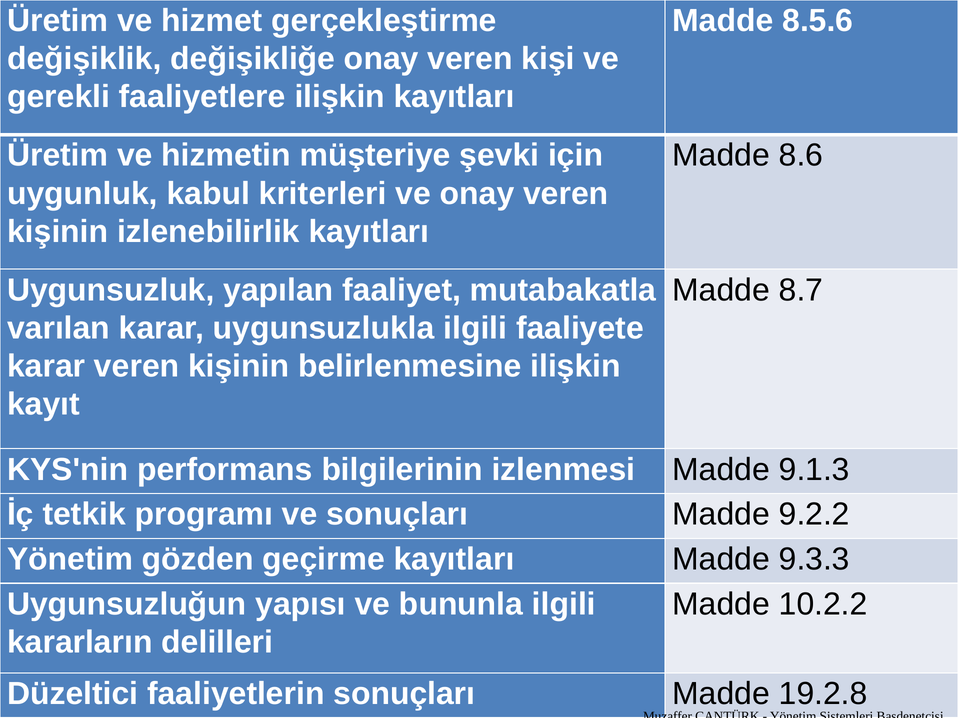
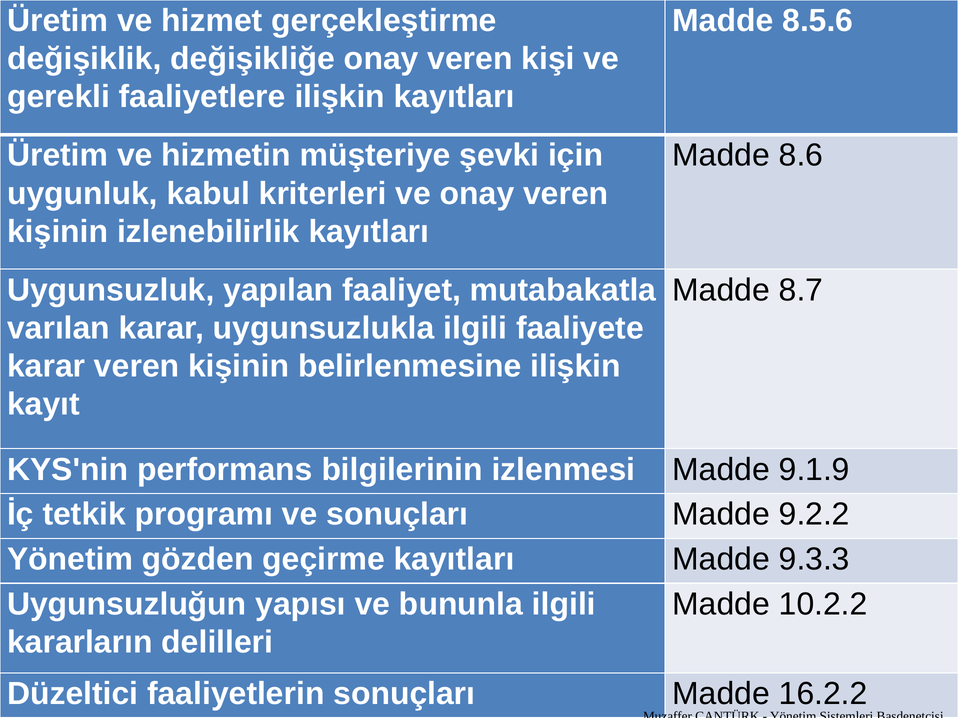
9.1.3: 9.1.3 -> 9.1.9 (814, 470)
19.2.8: 19.2.8 -> 16.2.2 (823, 694)
